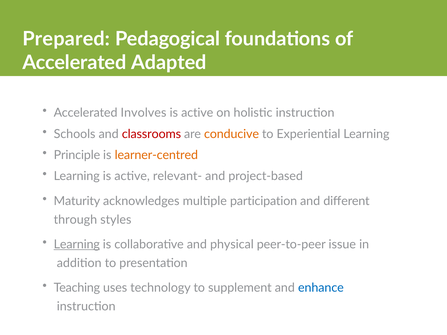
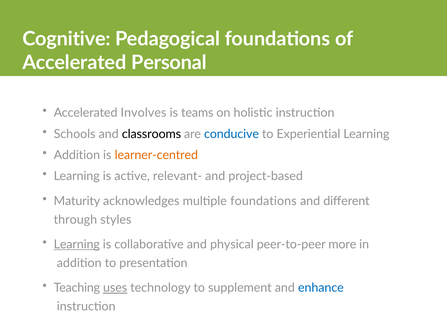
Prepared: Prepared -> Cognitive (66, 39)
Adapted: Adapted -> Personal (169, 63)
active: active -> teams (197, 113)
classrooms colour: red -> black (151, 134)
conducive colour: orange -> blue (231, 134)
Principle: Principle -> Addition (77, 155)
multiple participation: participation -> foundations (263, 201)
issue: issue -> more (342, 245)
uses underline: none -> present (115, 288)
